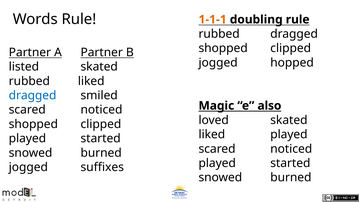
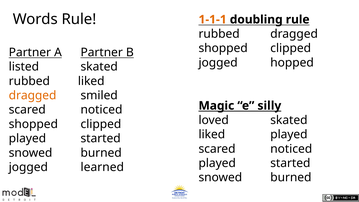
dragged colour: blue -> orange (33, 95)
also: also -> silly (269, 106)
suffixes: suffixes -> learned (102, 167)
